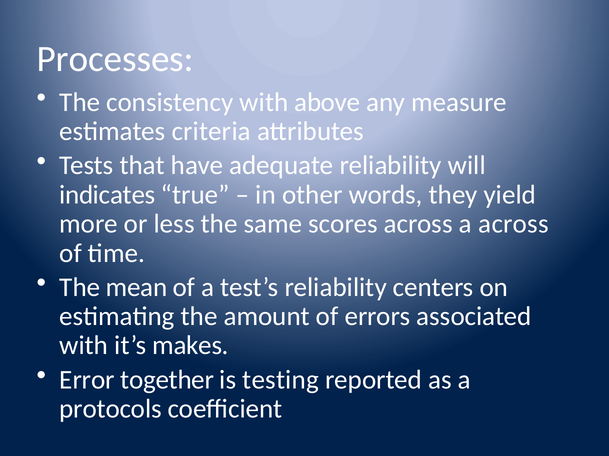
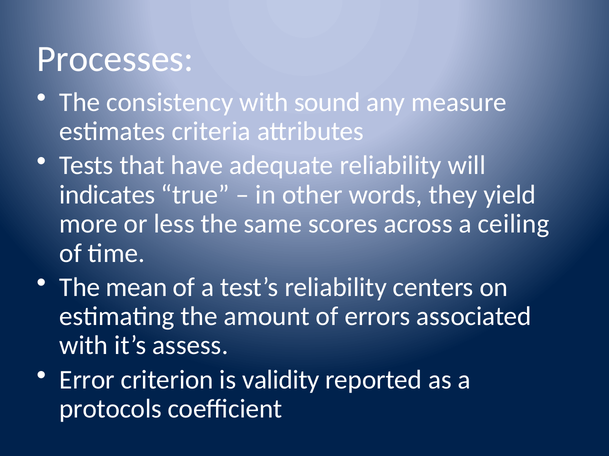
above: above -> sound (327, 102)
a across: across -> ceiling (514, 224)
makes: makes -> assess (190, 346)
together: together -> criterion (167, 380)
testing: testing -> validity (281, 380)
